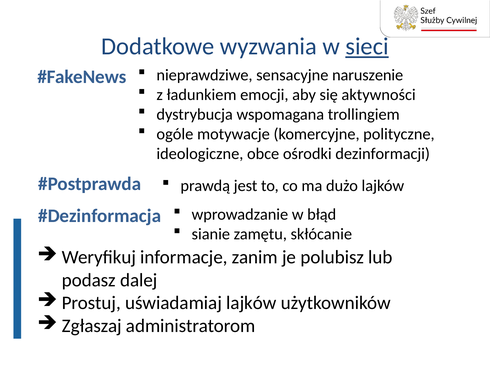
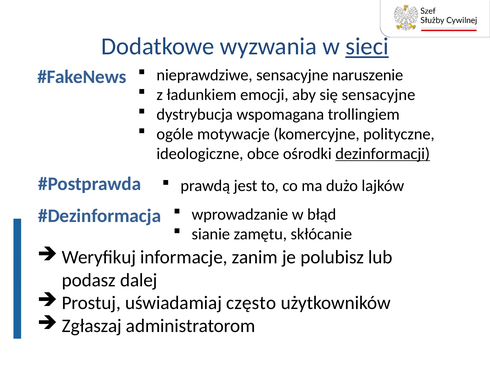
się aktywności: aktywności -> sensacyjne (379, 95)
dezinformacji underline: none -> present (383, 153)
uświadamiaj lajków: lajków -> często (251, 303)
